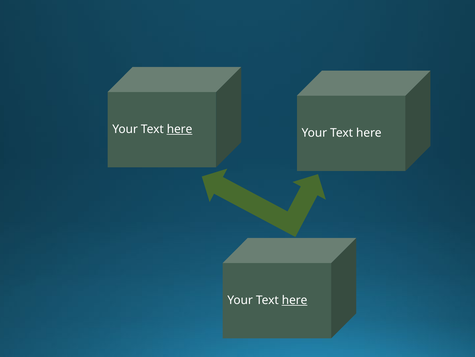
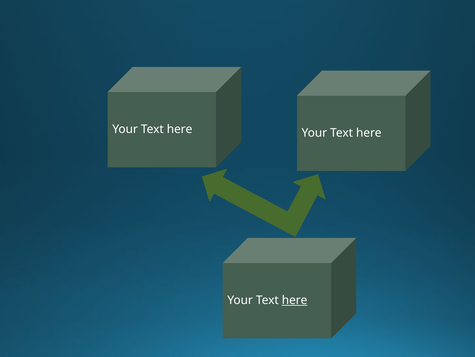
here underline: present -> none (180, 129)
